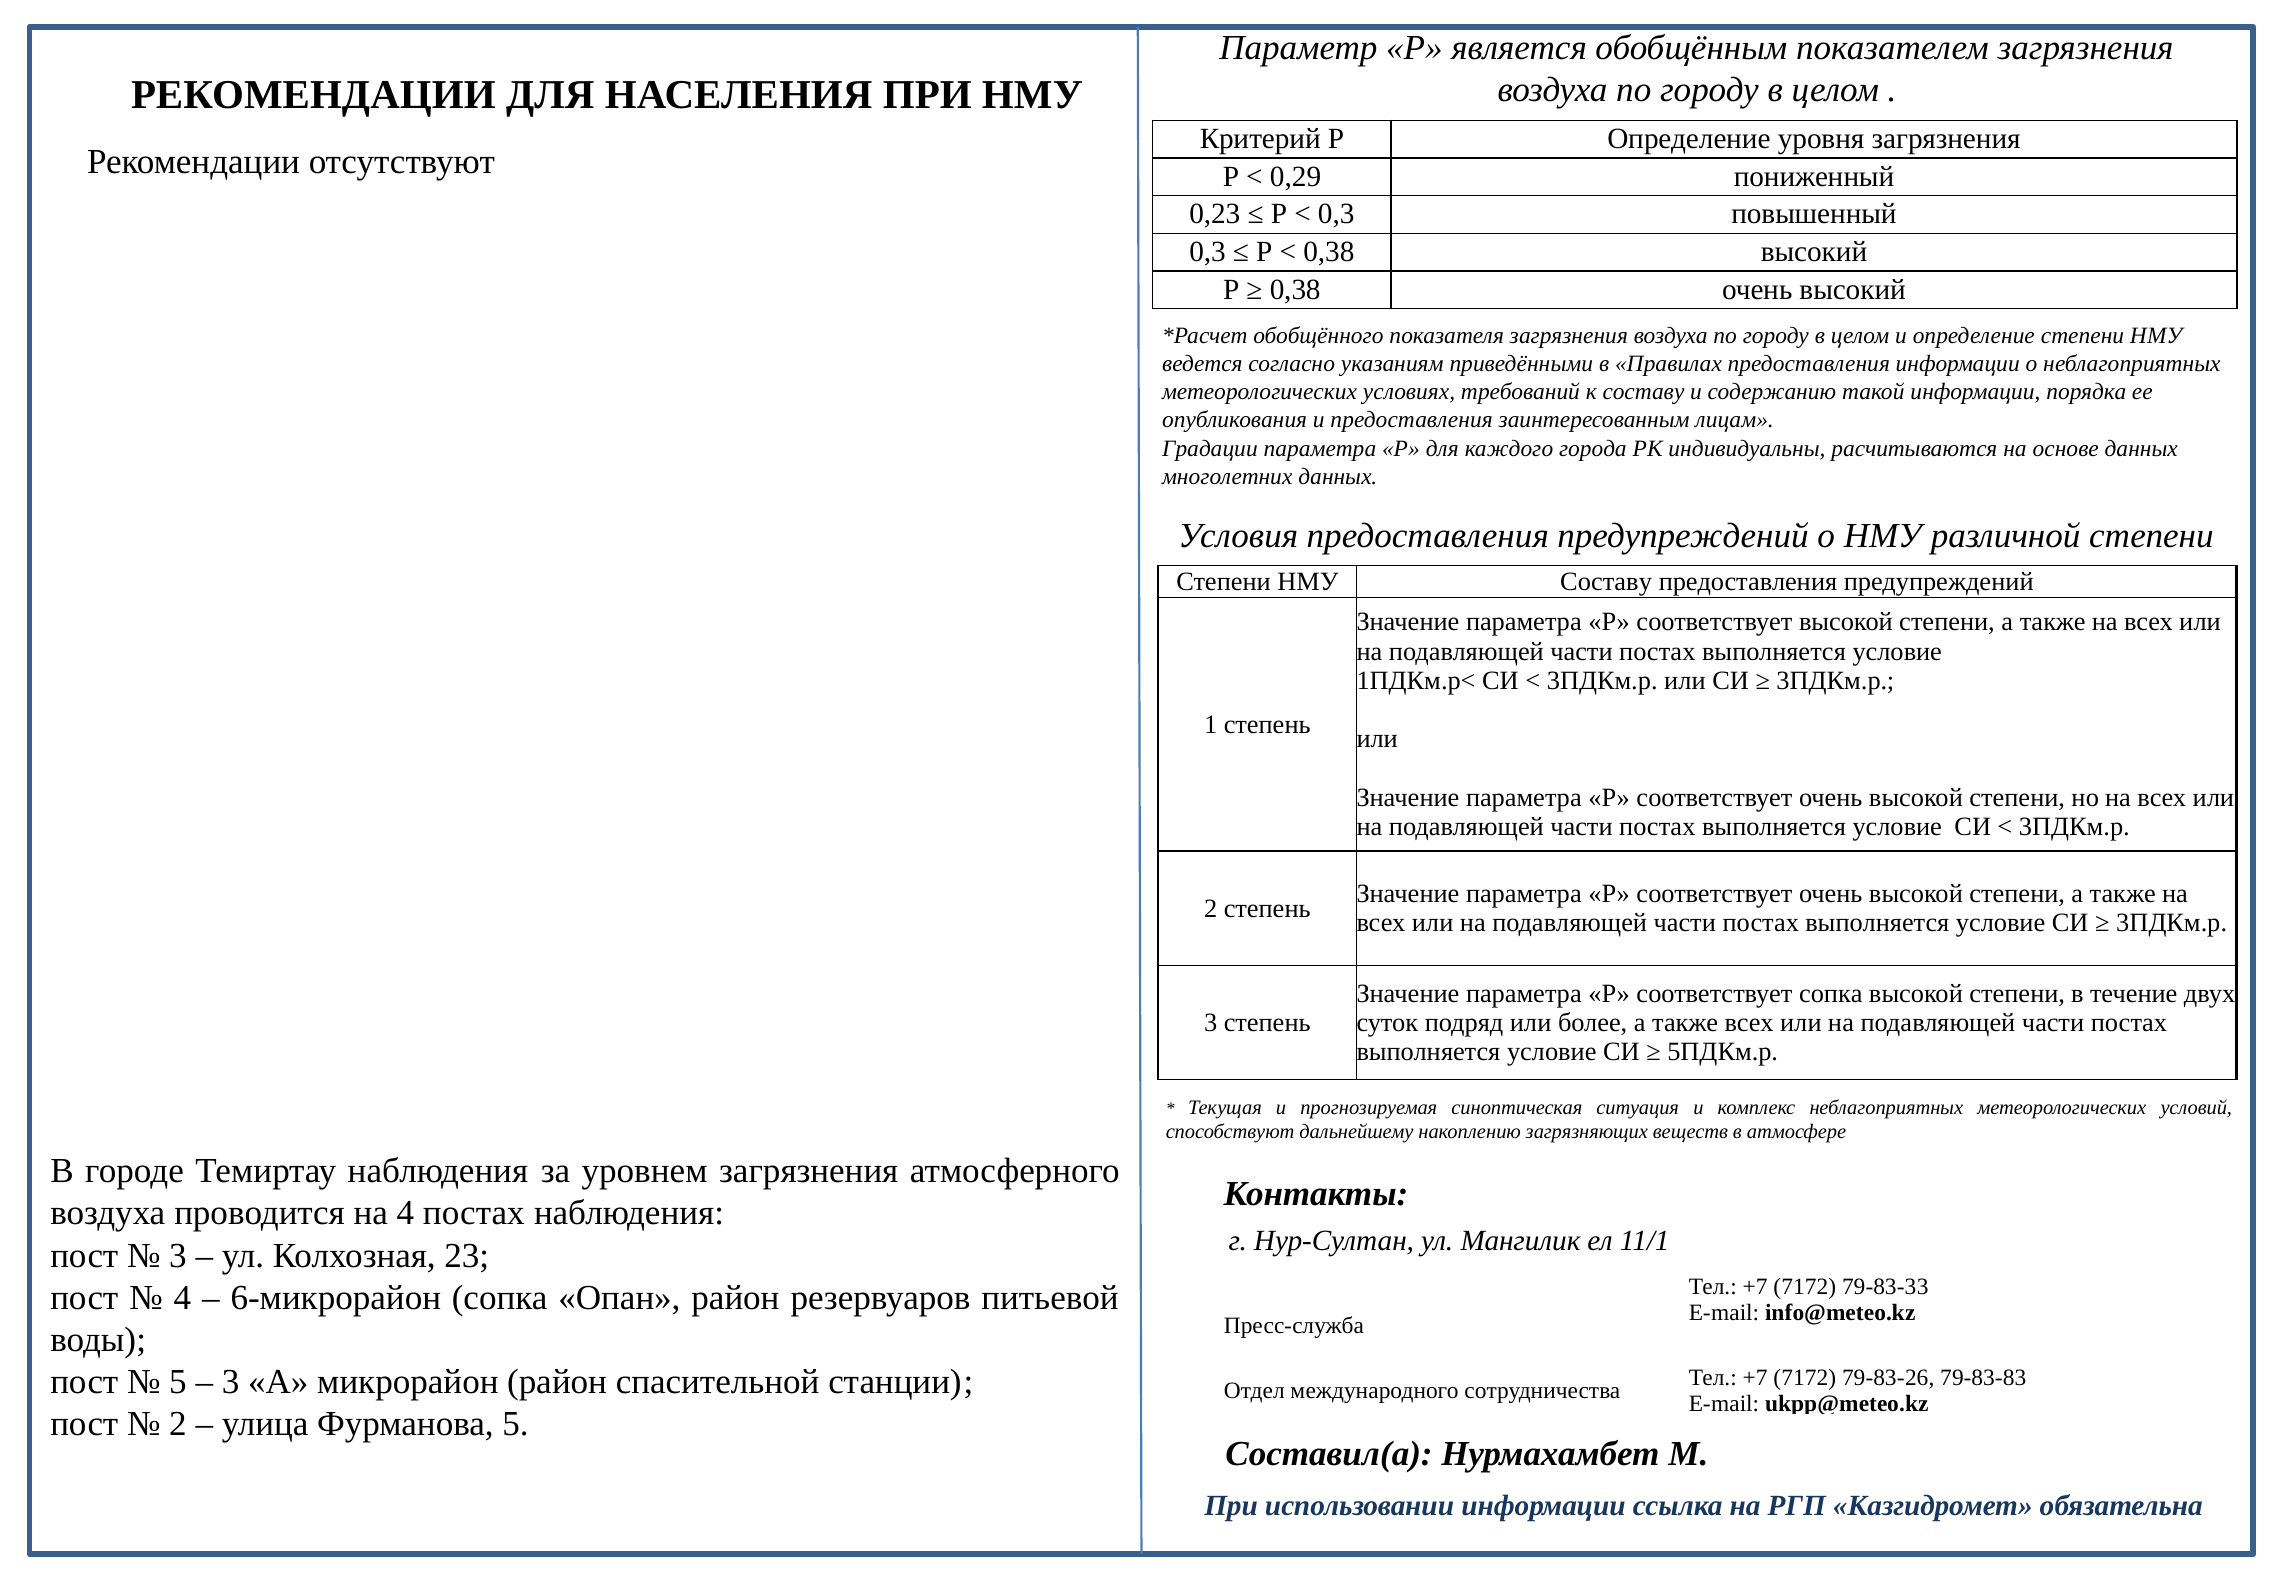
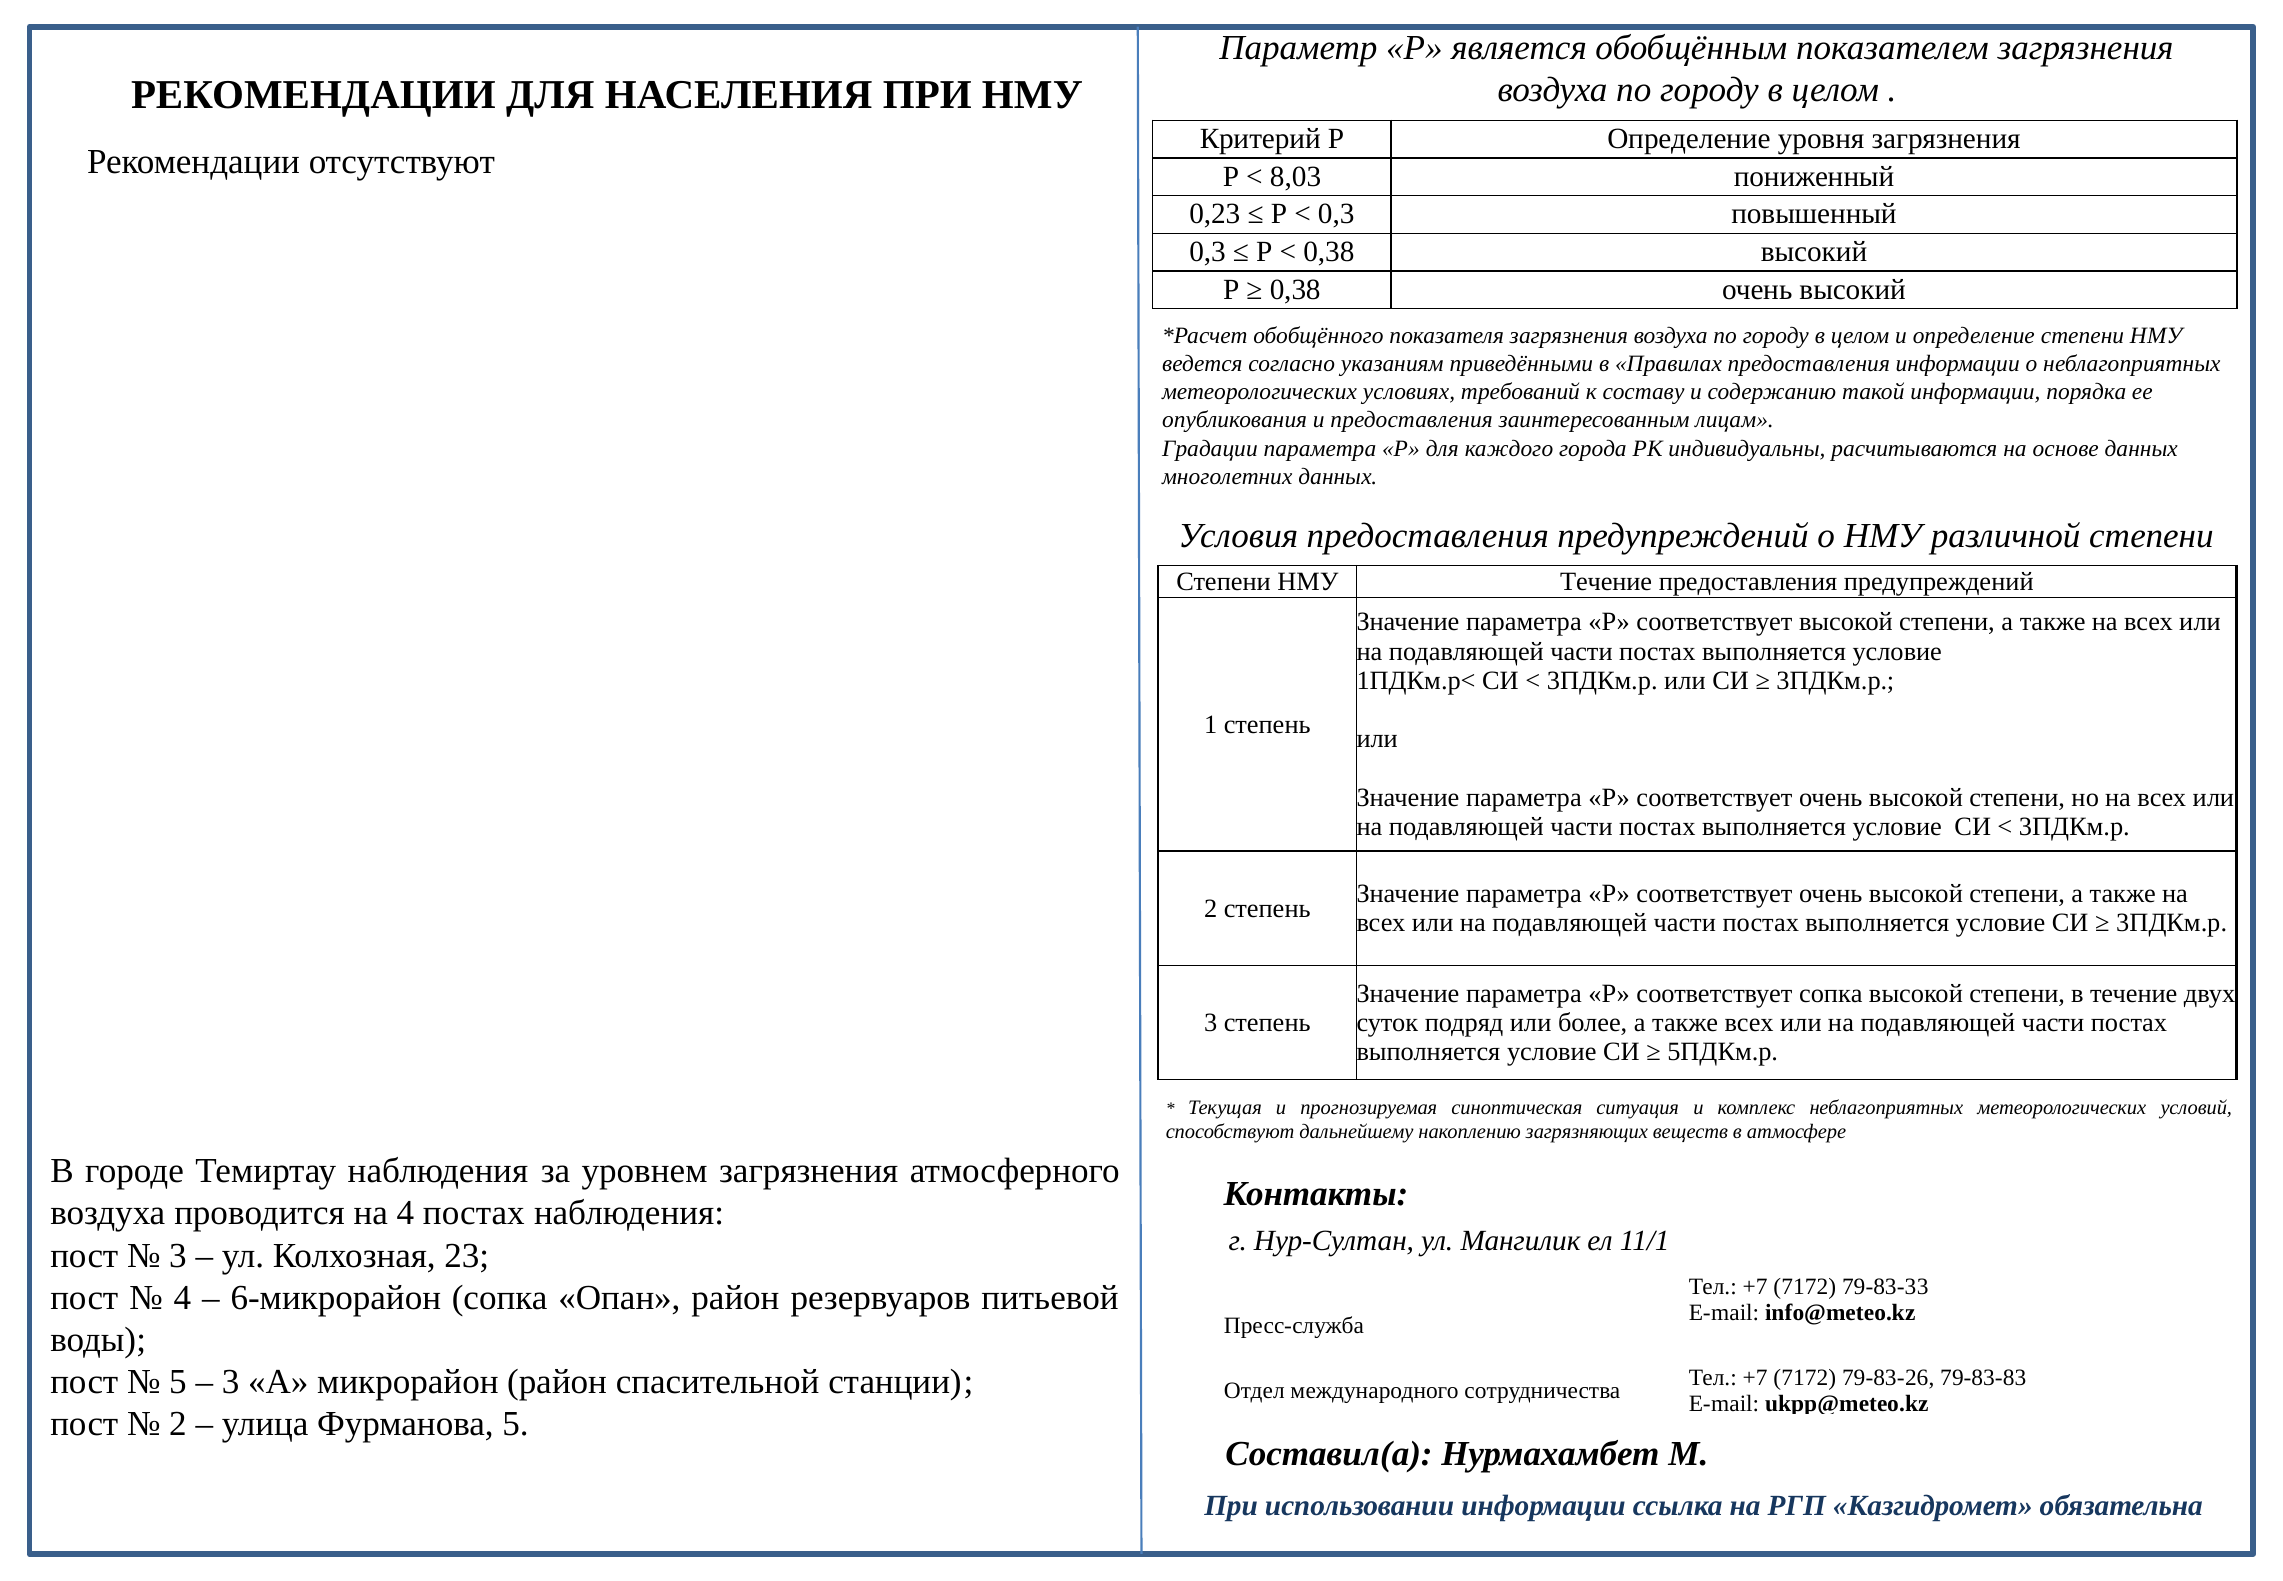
0,29: 0,29 -> 8,03 (1296, 177)
НМУ Составу: Составу -> Течение (1606, 582)
